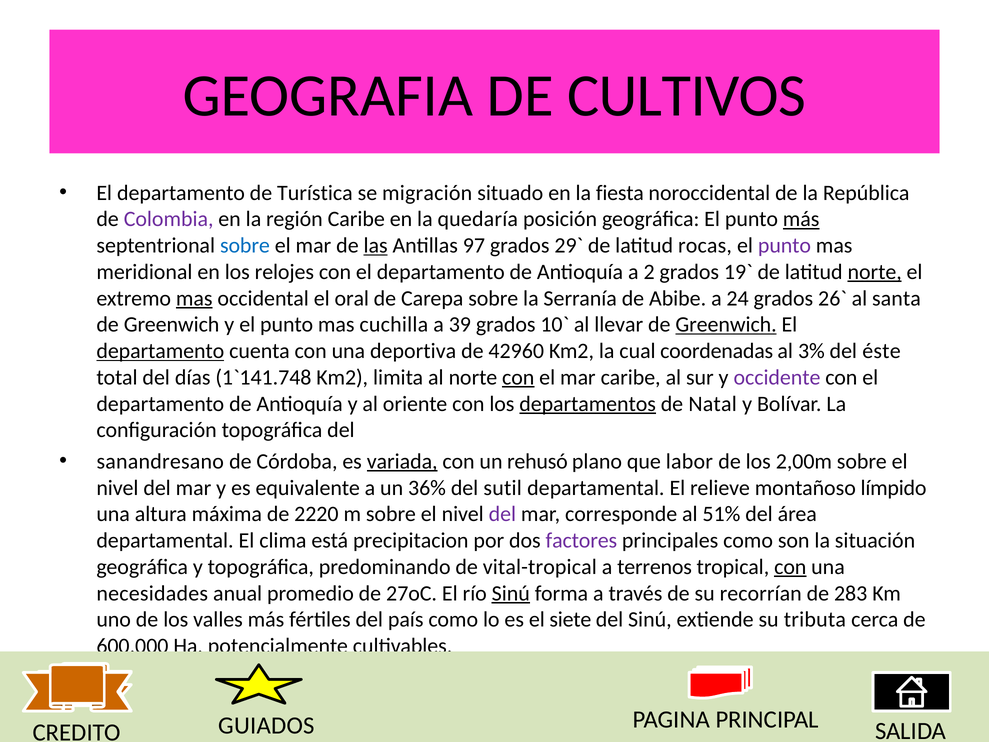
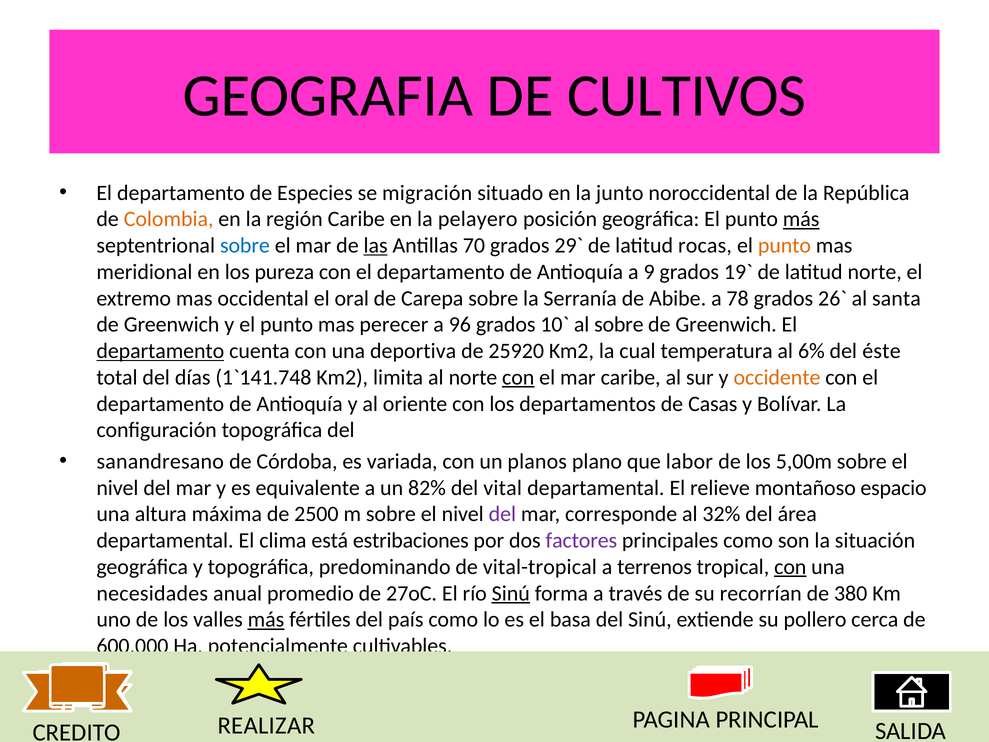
Turística: Turística -> Especies (315, 193)
fiesta: fiesta -> junto (620, 193)
Colombia colour: purple -> orange (169, 219)
quedaría: quedaría -> pelayero (478, 219)
97: 97 -> 70 (474, 245)
punto colour: purple -> orange (784, 245)
relojes: relojes -> pureza (284, 272)
2: 2 -> 9 (649, 272)
norte underline: present -> none (875, 272)
mas underline: present -> none (194, 298)
24: 24 -> 78 (738, 298)
cuchilla: cuchilla -> perecer (394, 325)
39: 39 -> 96 (460, 325)
al llevar: llevar -> sobre (619, 325)
Greenwich underline: present -> none (726, 325)
42960: 42960 -> 25920 (516, 351)
coordenadas: coordenadas -> temperatura (717, 351)
3%: 3% -> 6% (811, 351)
occidente colour: purple -> orange (777, 377)
departamentos underline: present -> none (588, 404)
Natal: Natal -> Casas (713, 404)
variada underline: present -> none (402, 461)
rehusó: rehusó -> planos (537, 461)
2,00m: 2,00m -> 5,00m (804, 461)
36%: 36% -> 82% (427, 488)
sutil: sutil -> vital (503, 488)
límpido: límpido -> espacio (894, 488)
2220: 2220 -> 2500 (316, 514)
51%: 51% -> 32% (721, 514)
precipitacion: precipitacion -> estribaciones (411, 540)
283: 283 -> 380 (851, 593)
más underline: none -> present (266, 619)
siete: siete -> basa (570, 619)
tributa: tributa -> pollero (815, 619)
GUIADOS: GUIADOS -> REALIZAR (266, 725)
